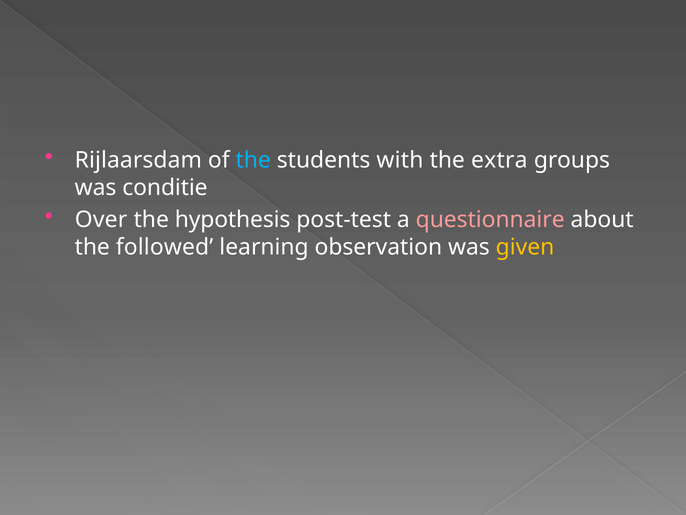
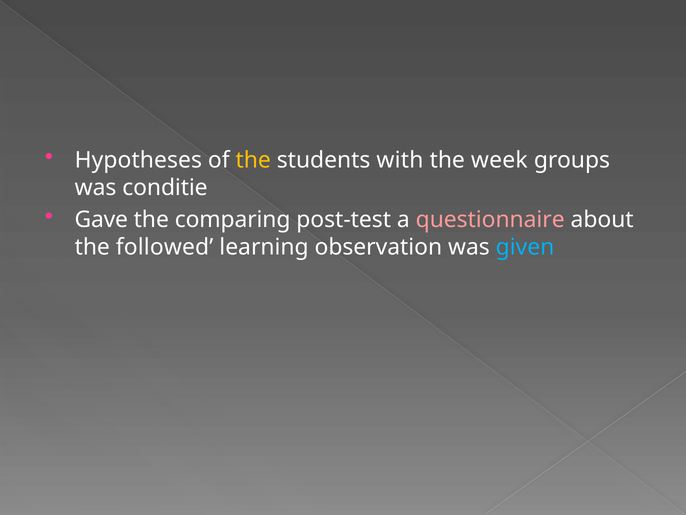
Rijlaarsdam: Rijlaarsdam -> Hypotheses (138, 160)
the colour: light blue -> yellow (253, 160)
extra: extra -> week (499, 160)
Over: Over -> Gave (101, 219)
hypothesis: hypothesis -> comparing (233, 219)
given colour: yellow -> light blue (525, 247)
